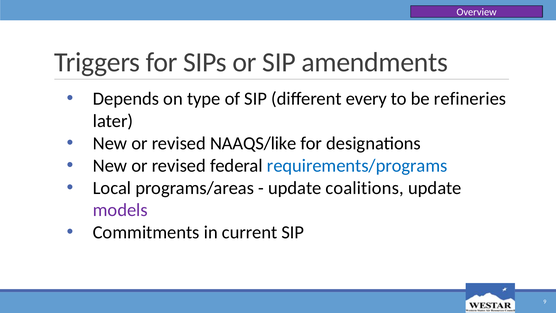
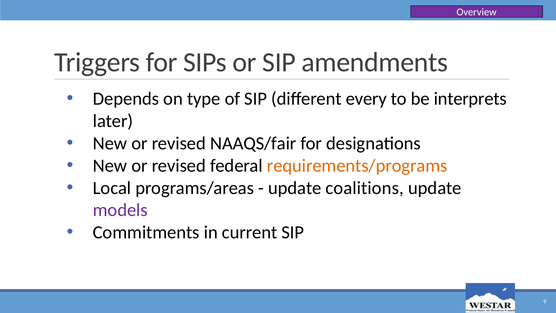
refineries: refineries -> interprets (470, 99)
NAAQS/like: NAAQS/like -> NAAQS/fair (253, 143)
requirements/programs colour: blue -> orange (357, 165)
